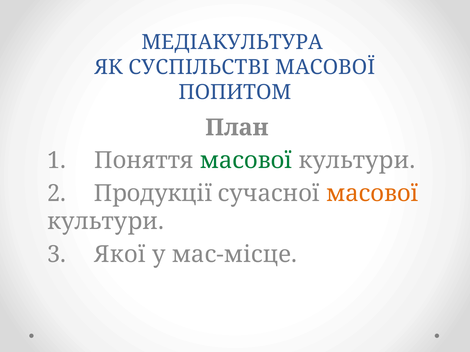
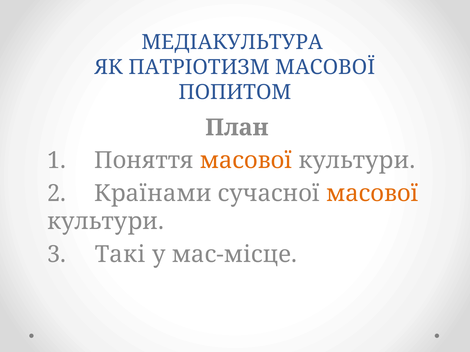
СУСПІЛЬСТВІ: СУСПІЛЬСТВІ -> ПАТРІОТИЗМ (199, 67)
масової colour: green -> orange (246, 161)
Продукції: Продукції -> Країнами (153, 194)
Якої: Якої -> Такі (120, 255)
